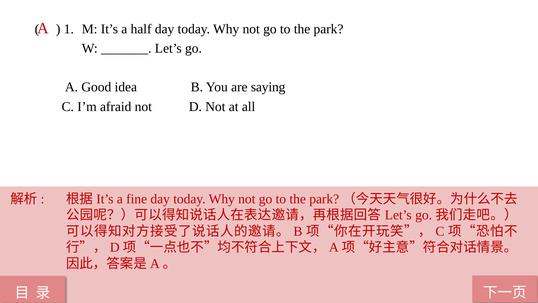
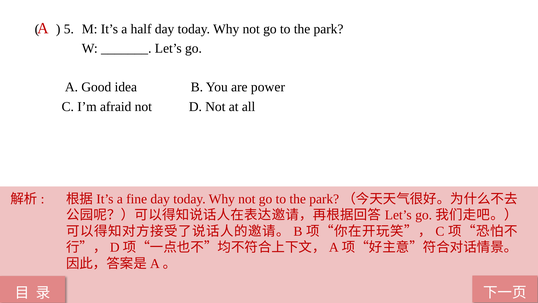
1: 1 -> 5 (69, 29)
saying: saying -> power (268, 87)
